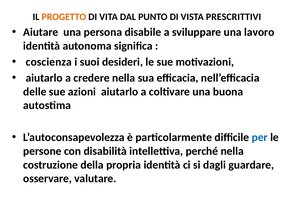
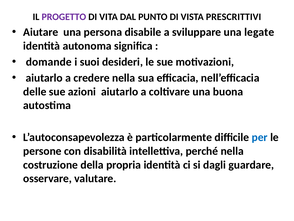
PROGETTO colour: orange -> purple (64, 17)
lavoro: lavoro -> legate (259, 32)
coscienza: coscienza -> domande (49, 62)
